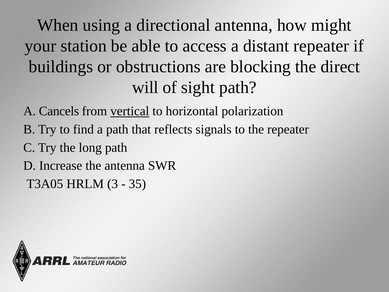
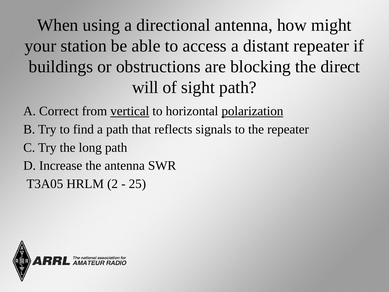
Cancels: Cancels -> Correct (59, 111)
polarization underline: none -> present (252, 111)
3: 3 -> 2 (113, 184)
35: 35 -> 25 (137, 184)
